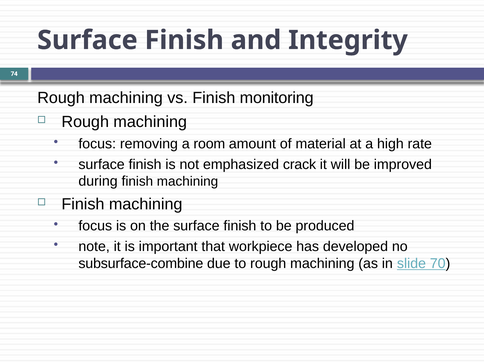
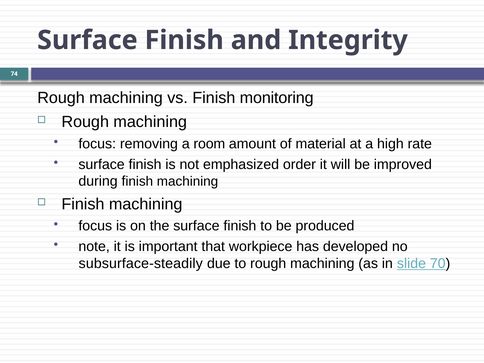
crack: crack -> order (299, 164)
subsurface-combine: subsurface-combine -> subsurface-steadily (141, 264)
